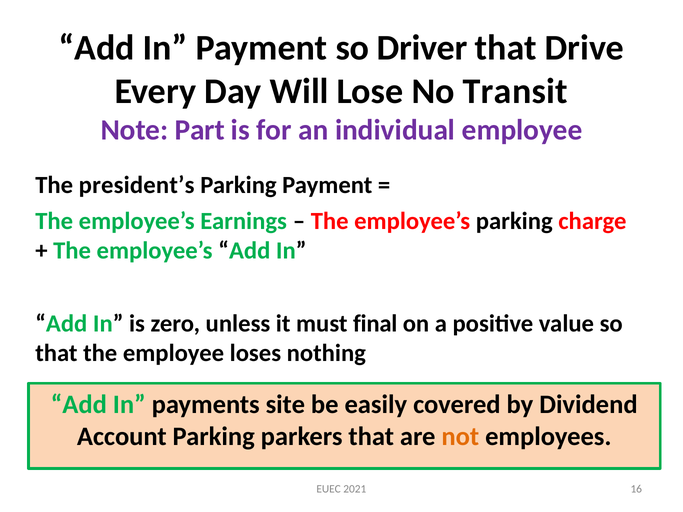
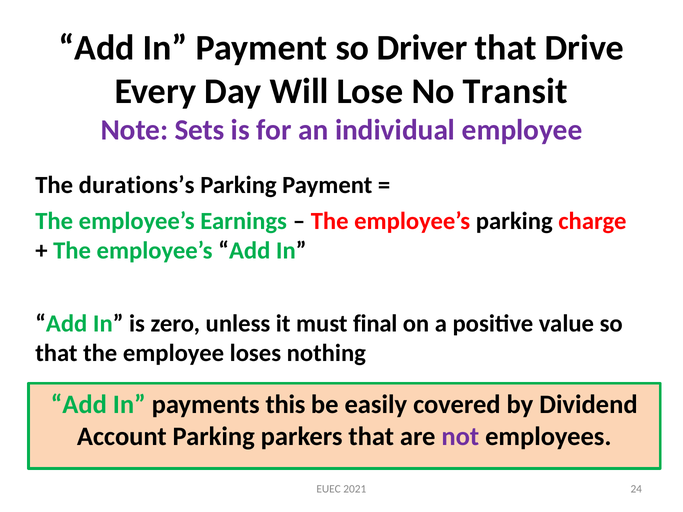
Part: Part -> Sets (200, 130)
president’s: president’s -> durations’s (137, 185)
site: site -> this (285, 405)
not colour: orange -> purple (460, 437)
16: 16 -> 24 (636, 489)
